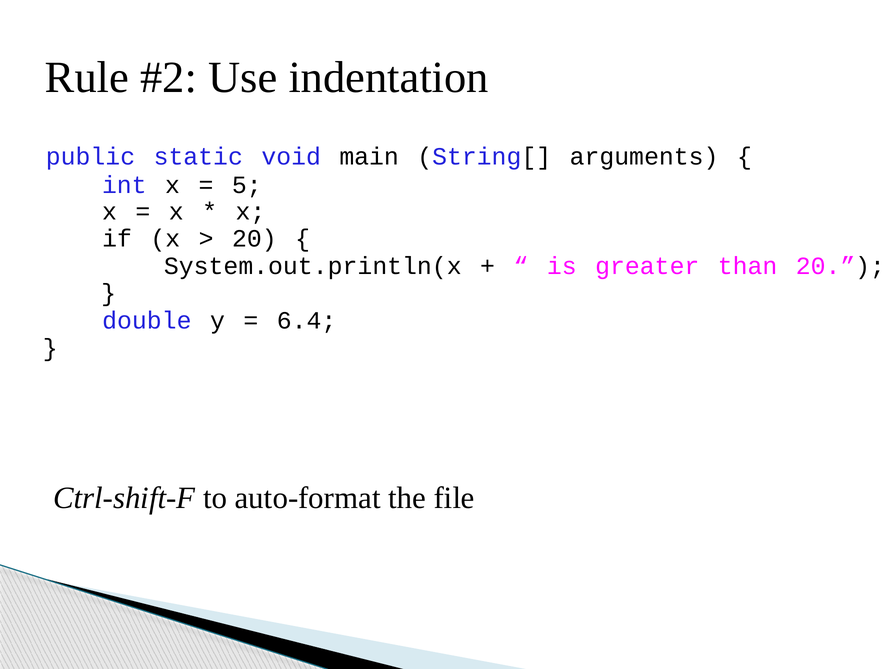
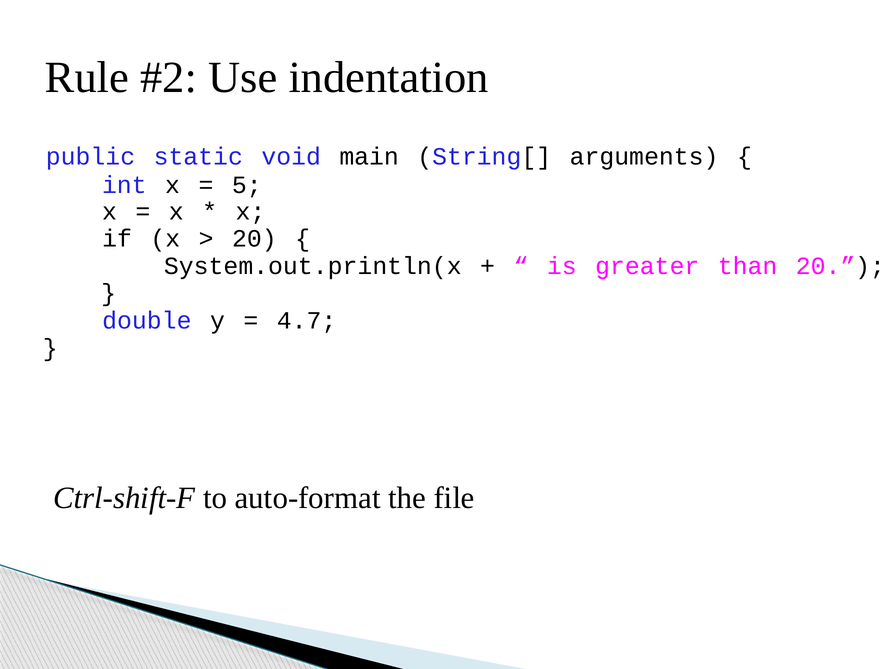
6.4: 6.4 -> 4.7 (307, 320)
